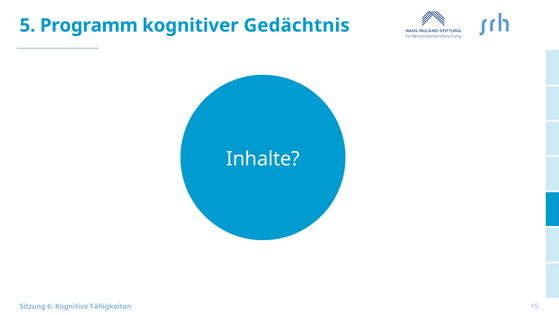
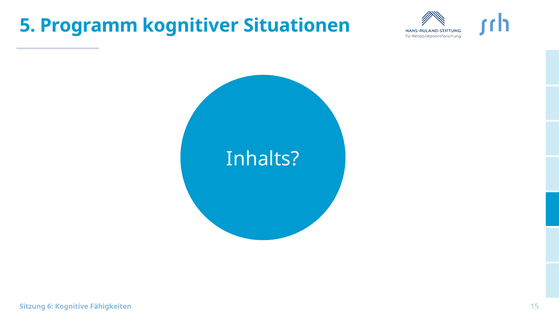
Gedächtnis: Gedächtnis -> Situationen (297, 25)
Inhalte: Inhalte -> Inhalts (263, 159)
